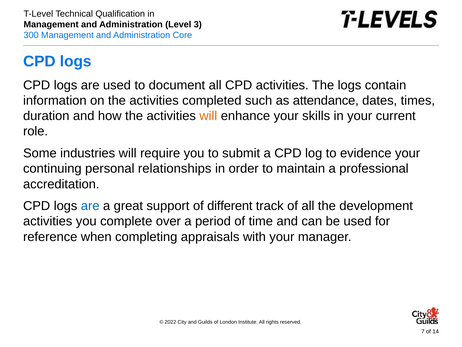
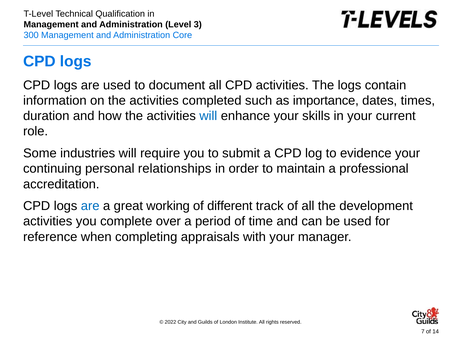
attendance: attendance -> importance (326, 100)
will colour: orange -> blue (208, 116)
support: support -> working (168, 206)
